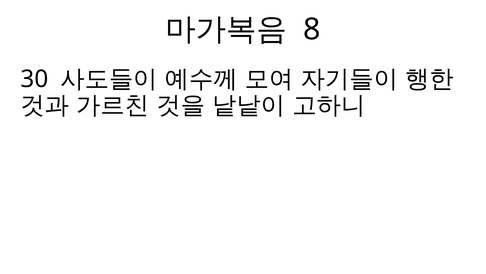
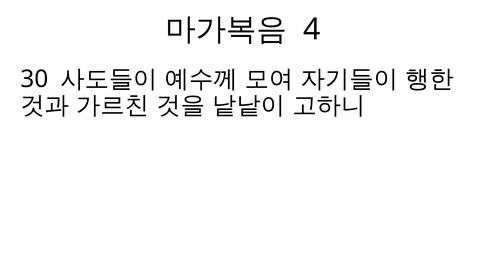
8: 8 -> 4 (312, 29)
